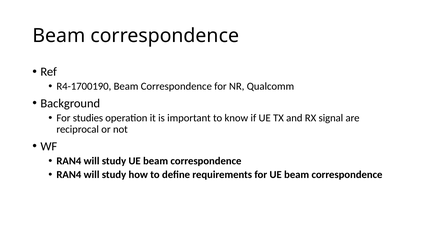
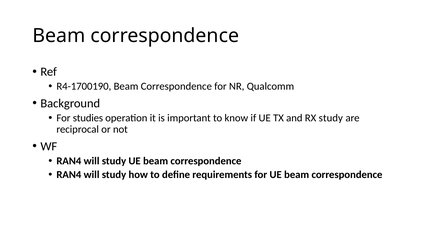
RX signal: signal -> study (331, 118)
